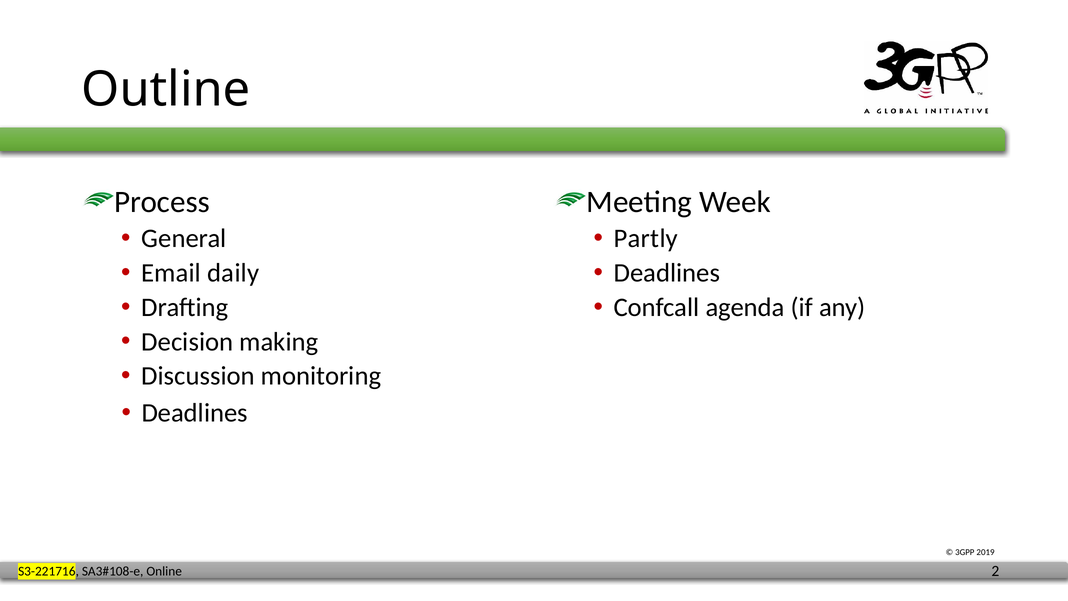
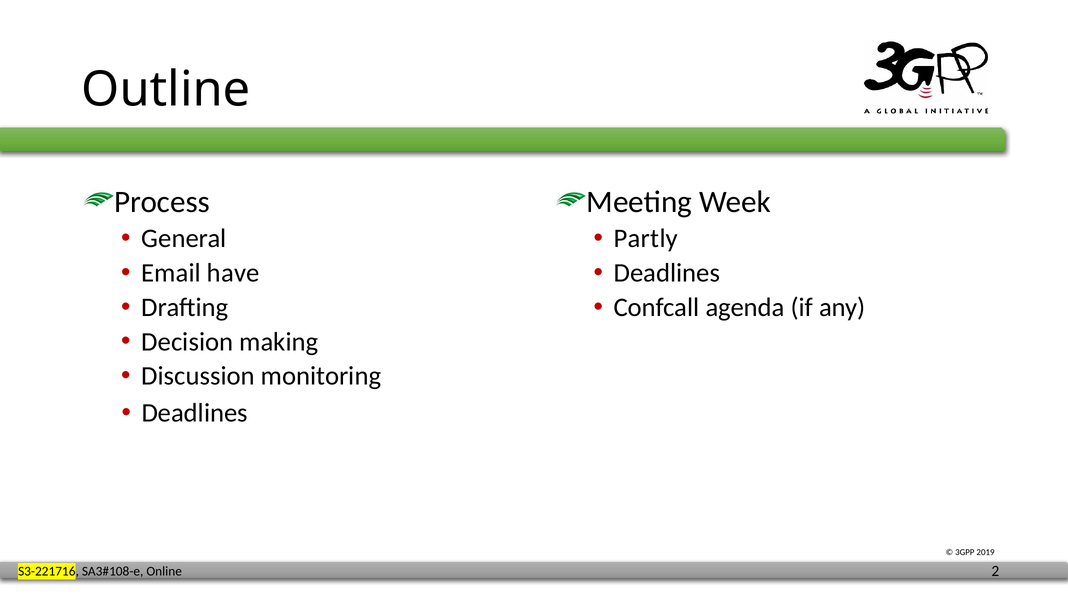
daily: daily -> have (233, 273)
